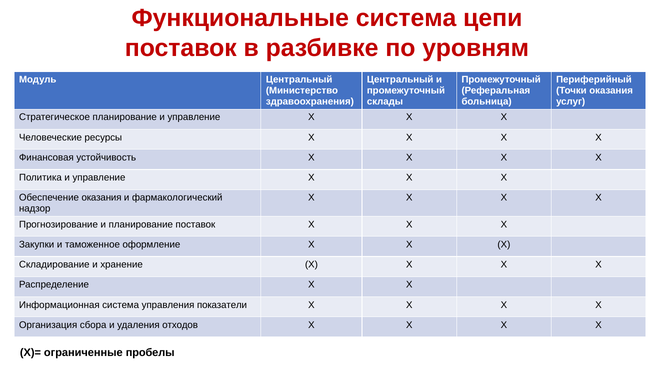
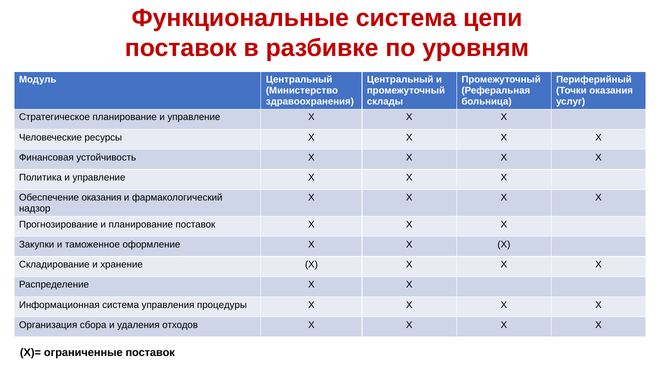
показатели: показатели -> процедуры (222, 305)
ограниченные пробелы: пробелы -> поставок (150, 353)
